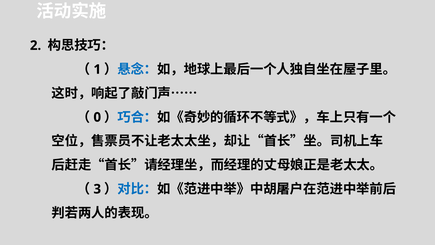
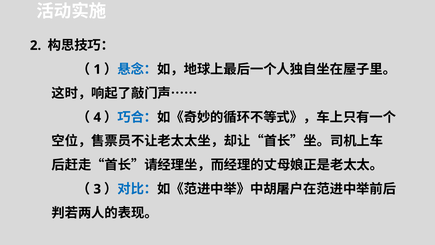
0: 0 -> 4 (97, 117)
